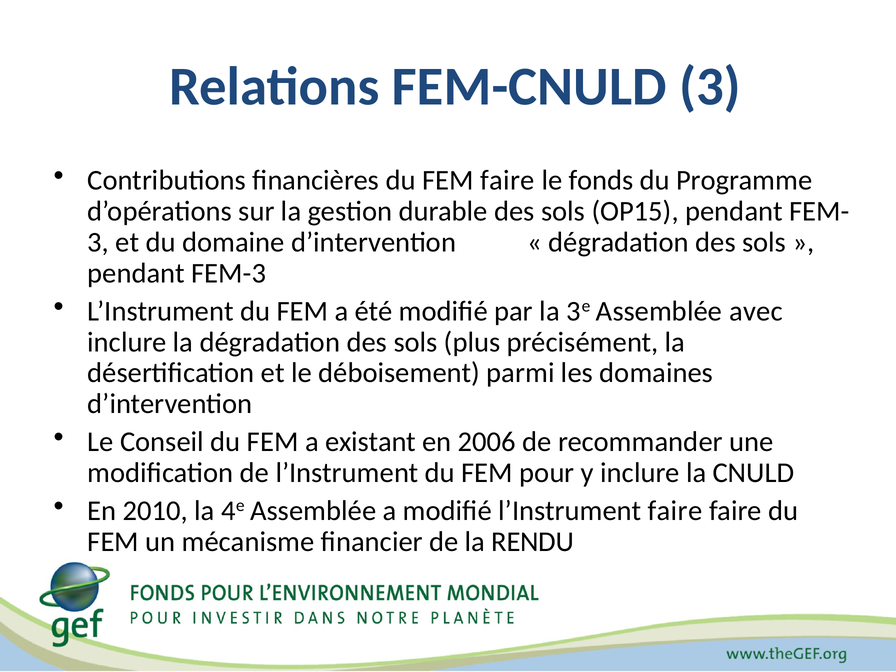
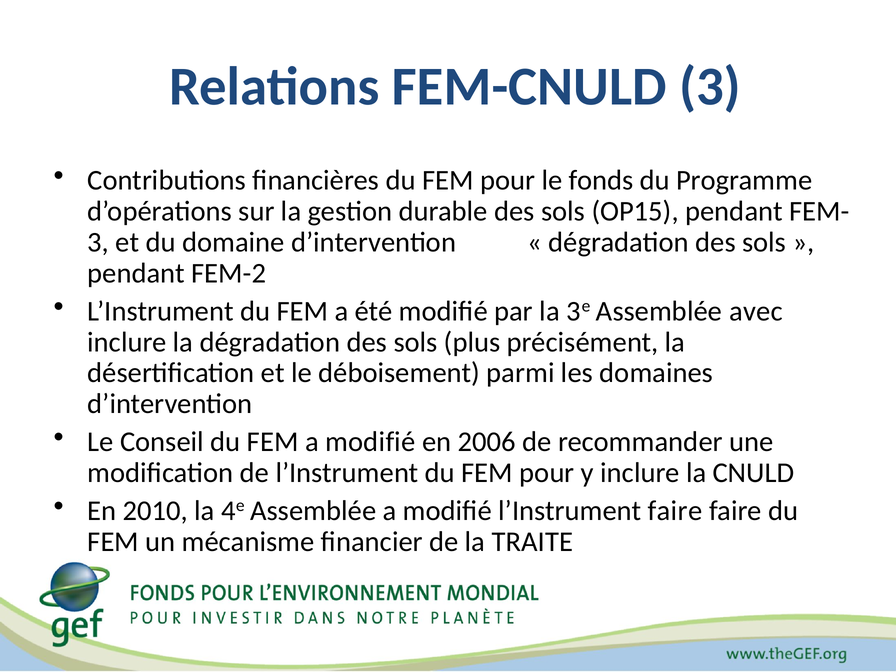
financières du FEM faire: faire -> pour (508, 180)
FEM-3: FEM-3 -> FEM-2 (229, 273)
FEM a existant: existant -> modifié (370, 442)
RENDU: RENDU -> TRAITE (532, 542)
